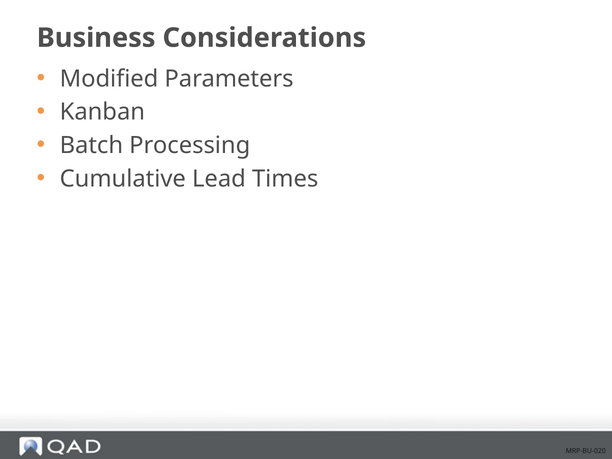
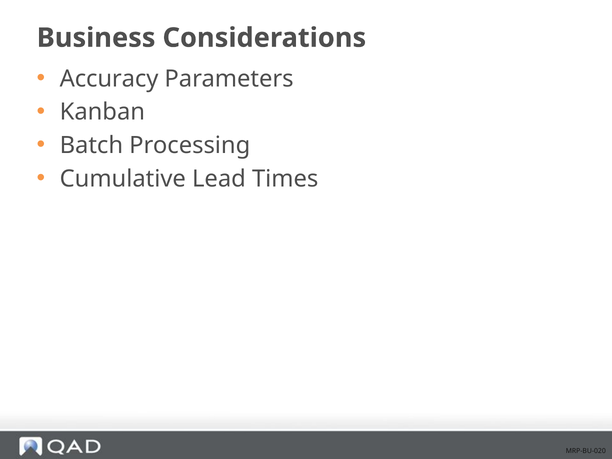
Modified: Modified -> Accuracy (109, 79)
